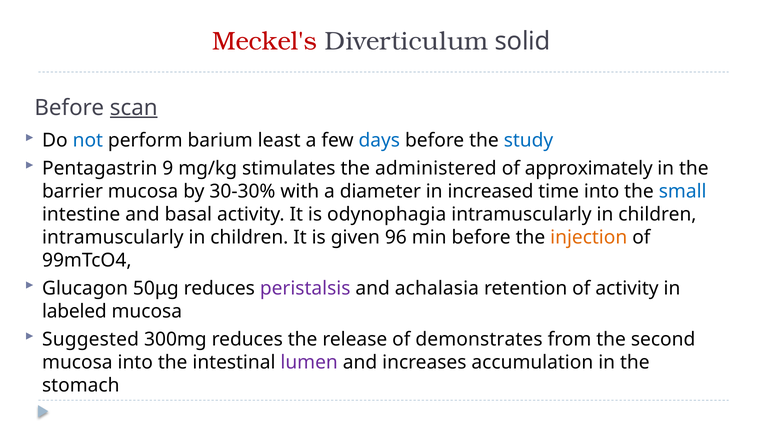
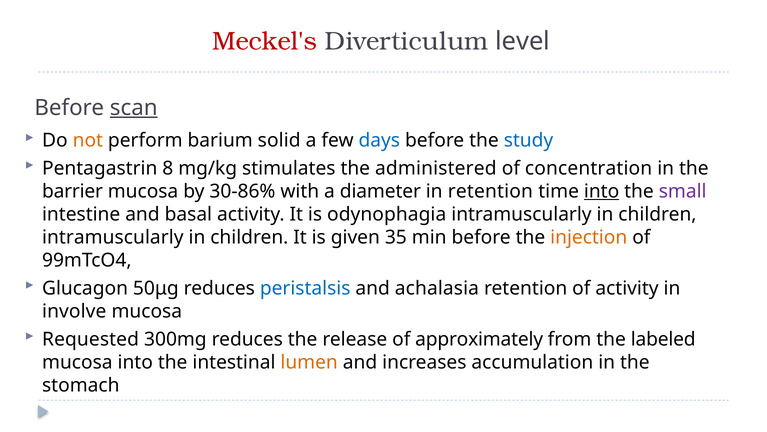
solid: solid -> level (523, 41)
not colour: blue -> orange (88, 140)
least: least -> solid (279, 140)
9: 9 -> 8 (168, 168)
approximately: approximately -> concentration (589, 168)
30-30%: 30-30% -> 30-86% (242, 191)
in increased: increased -> retention (490, 191)
into underline: none -> present (602, 191)
small colour: blue -> purple (683, 191)
96: 96 -> 35 (396, 237)
peristalsis colour: purple -> blue (305, 288)
labeled: labeled -> involve (74, 311)
Suggested: Suggested -> Requested (91, 339)
demonstrates: demonstrates -> approximately (479, 339)
second: second -> labeled (663, 339)
lumen colour: purple -> orange (309, 362)
